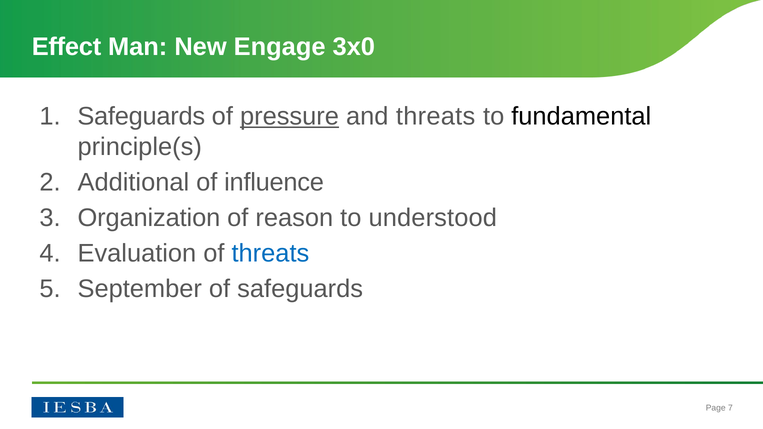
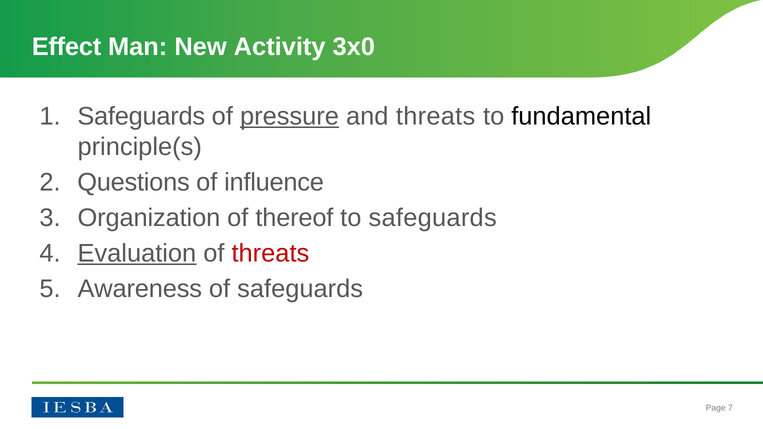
Engage: Engage -> Activity (280, 47)
Additional: Additional -> Questions (134, 182)
reason: reason -> thereof (294, 218)
to understood: understood -> safeguards (433, 218)
Evaluation underline: none -> present (137, 254)
threats colour: blue -> red (270, 254)
September: September -> Awareness (140, 289)
